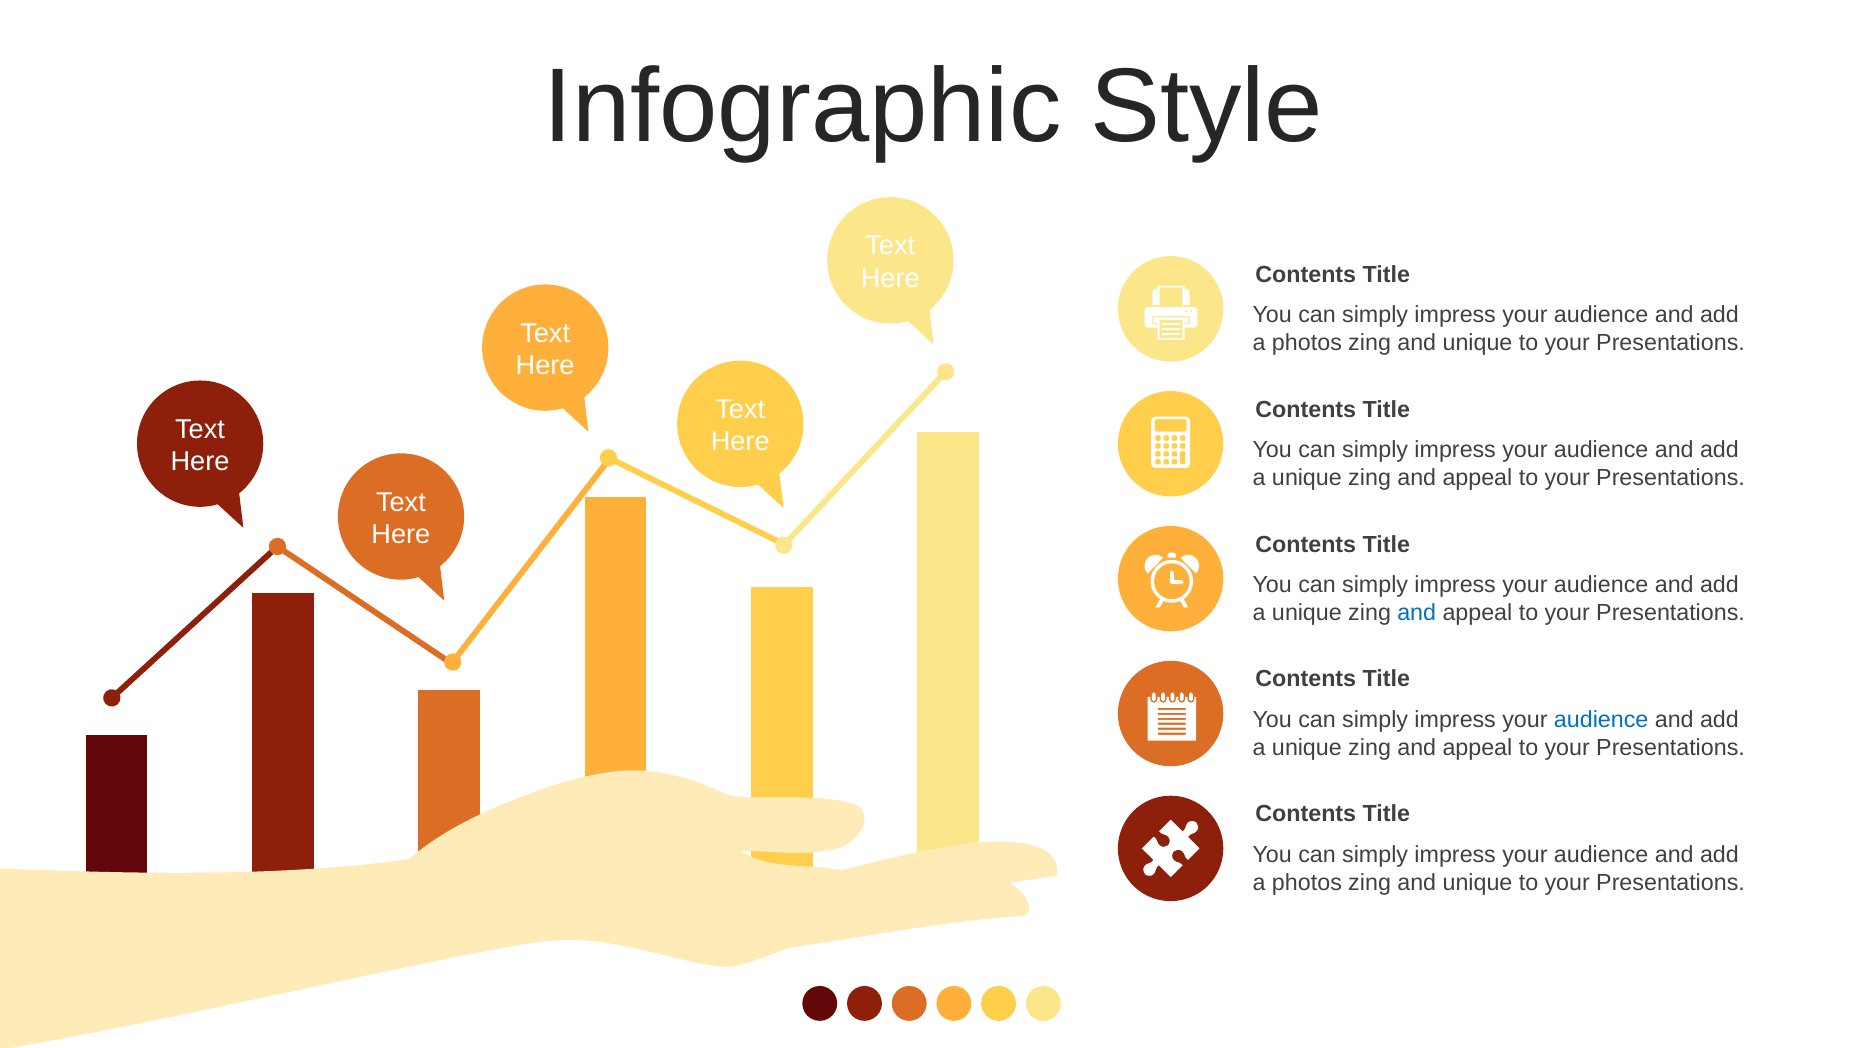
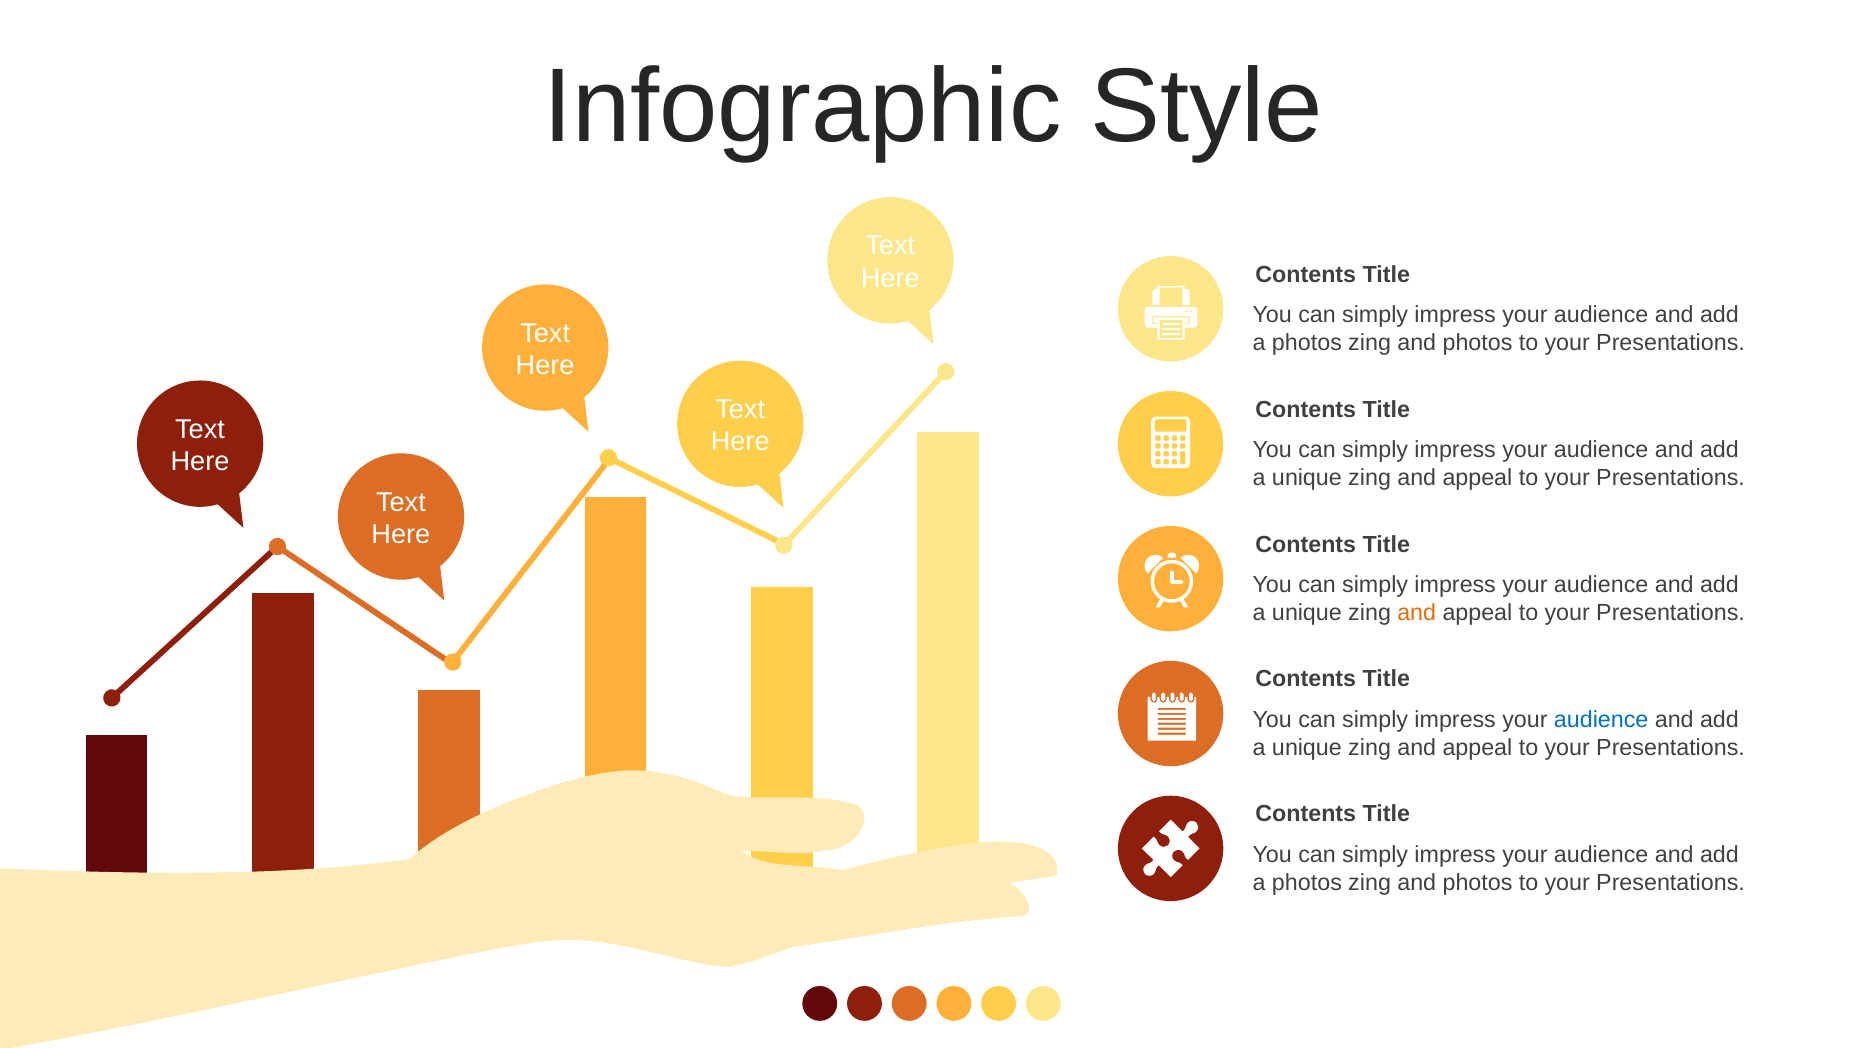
unique: unique -> photos (1478, 343)
and colour: blue -> orange (1417, 613)
unique: unique -> photos (1478, 882)
